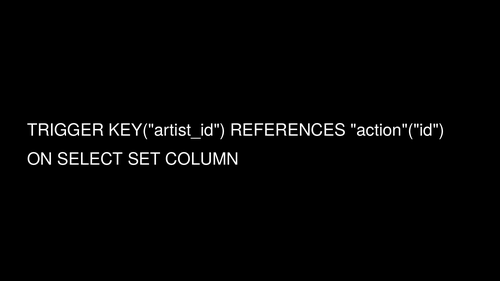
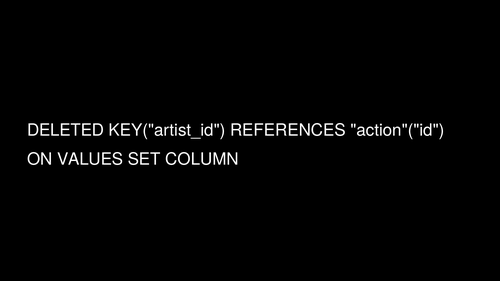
TRIGGER: TRIGGER -> DELETED (66, 130)
SELECT: SELECT -> VALUES (90, 159)
